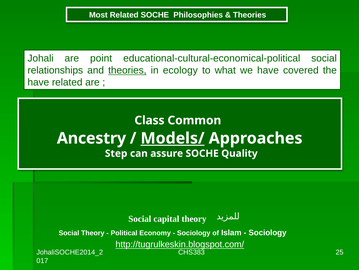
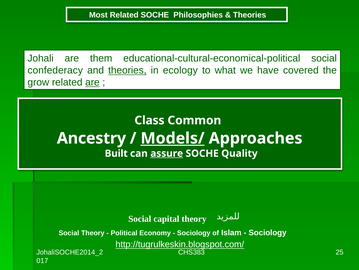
point: point -> them (101, 58)
relationships: relationships -> confederacy (55, 70)
have: have -> grow (38, 82)
are underline: none -> present (92, 82)
Step: Step -> Built (116, 153)
assure underline: none -> present (167, 153)
